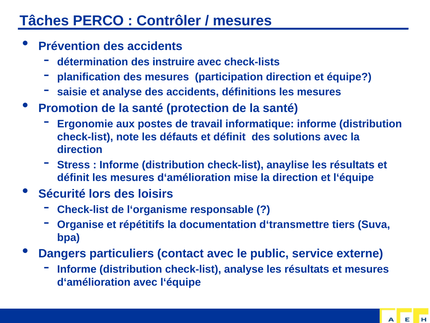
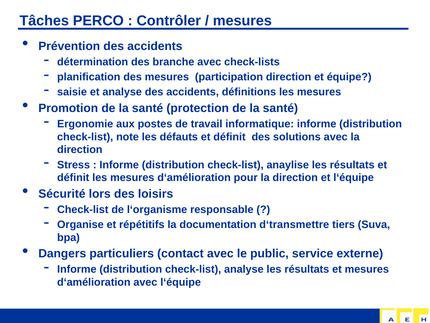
instruire: instruire -> branche (173, 62)
mise: mise -> pour (246, 177)
